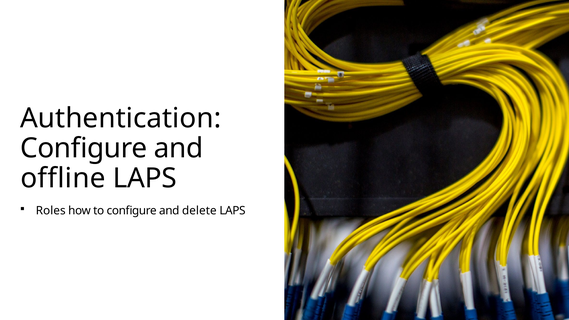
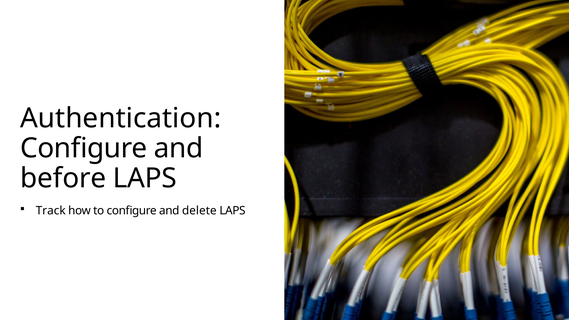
offline: offline -> before (63, 178)
Roles: Roles -> Track (51, 211)
